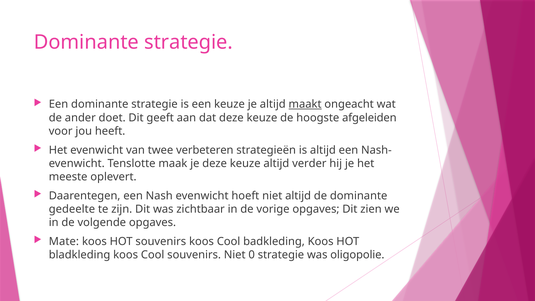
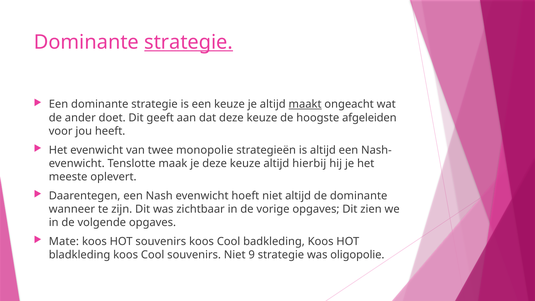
strategie underline: none -> present (189, 42)
verbeteren: verbeteren -> monopolie (205, 150)
verder: verder -> hierbij (309, 163)
gedeelte: gedeelte -> wanneer (72, 209)
0: 0 -> 9 (252, 255)
